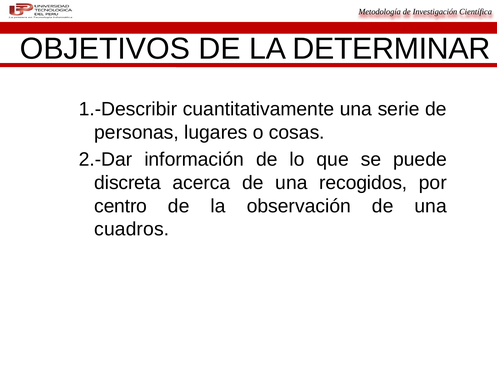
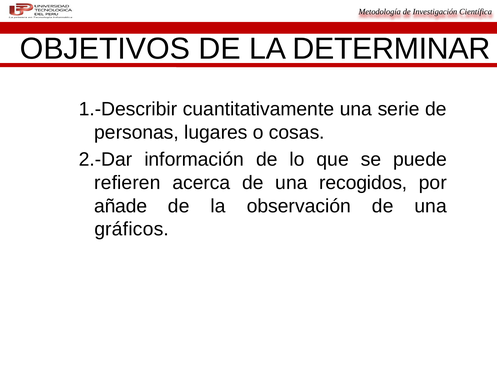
discreta: discreta -> refieren (127, 183)
centro: centro -> añade (121, 206)
cuadros: cuadros -> gráficos (132, 229)
